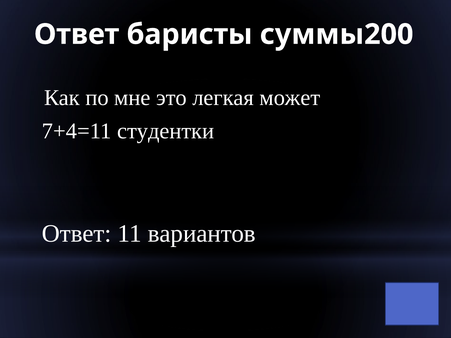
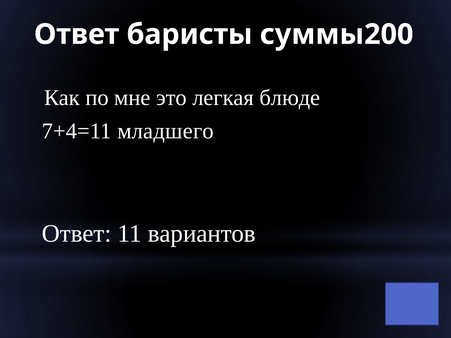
может: может -> блюде (290, 98)
студентки: студентки -> младшего (166, 131)
